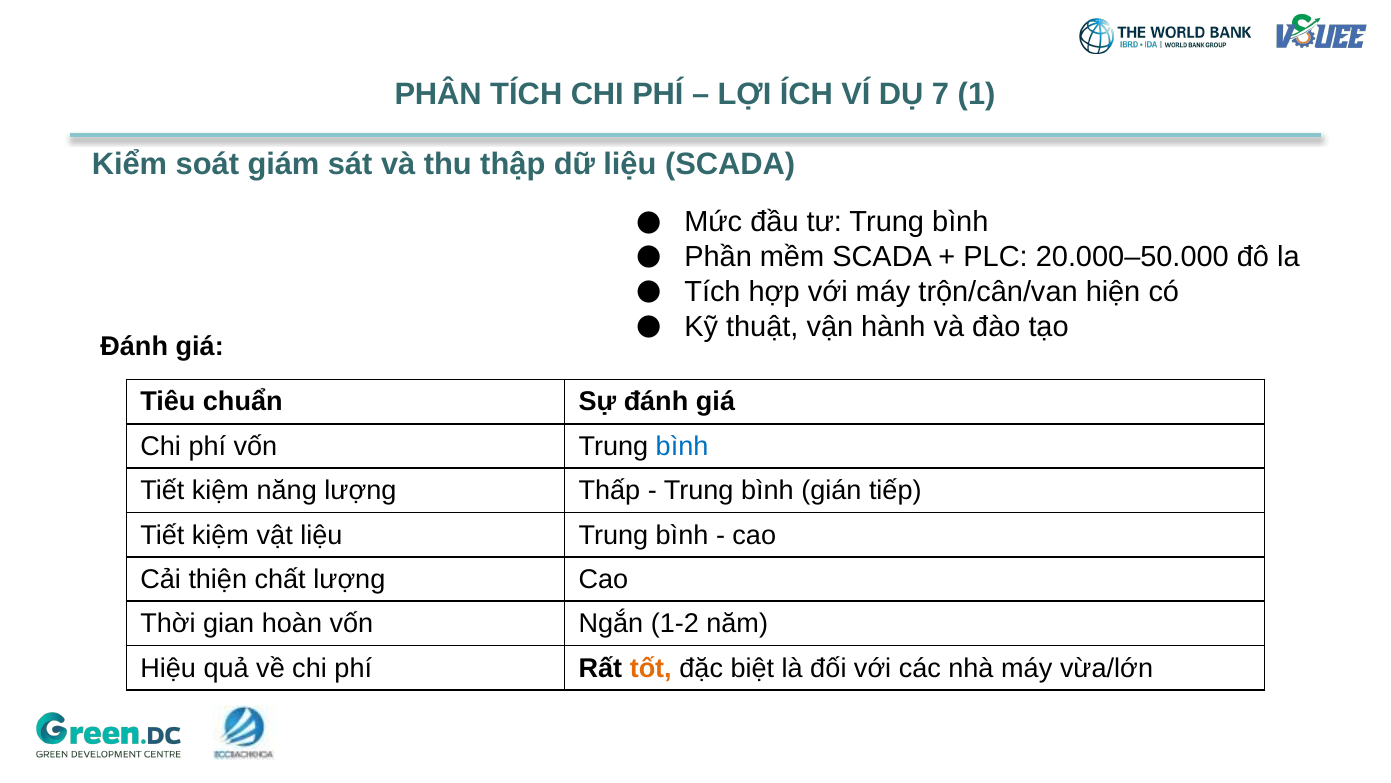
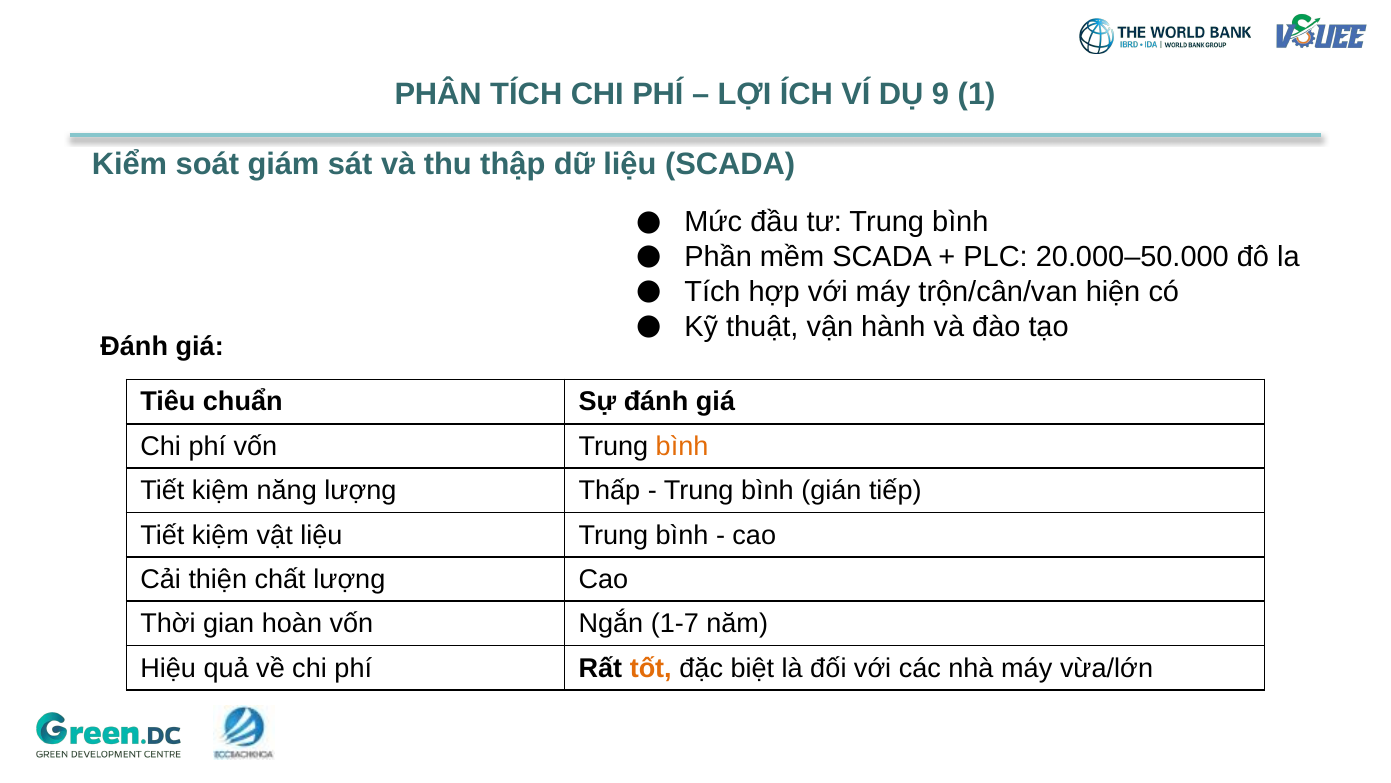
7: 7 -> 9 (941, 94)
bình colour: blue -> orange (682, 446)
1-2: 1-2 -> 1-7 (675, 623)
